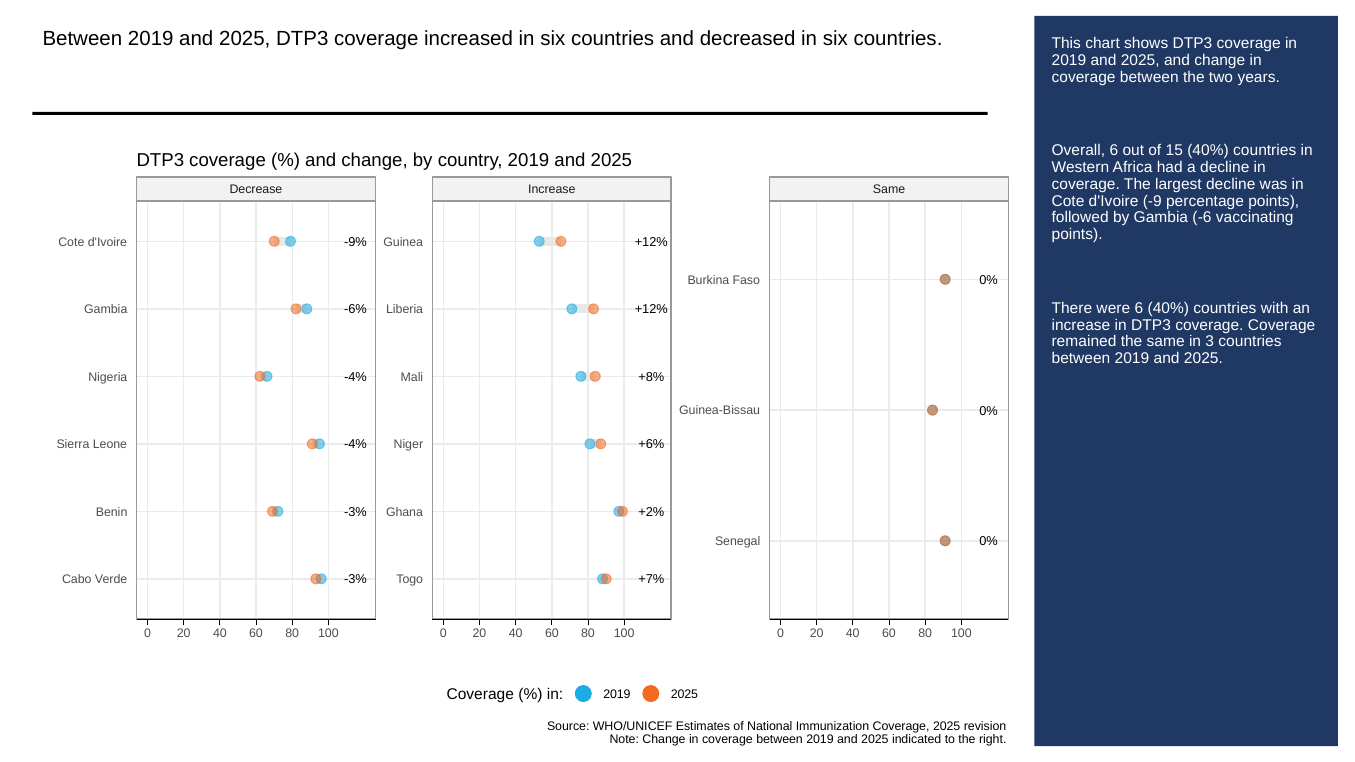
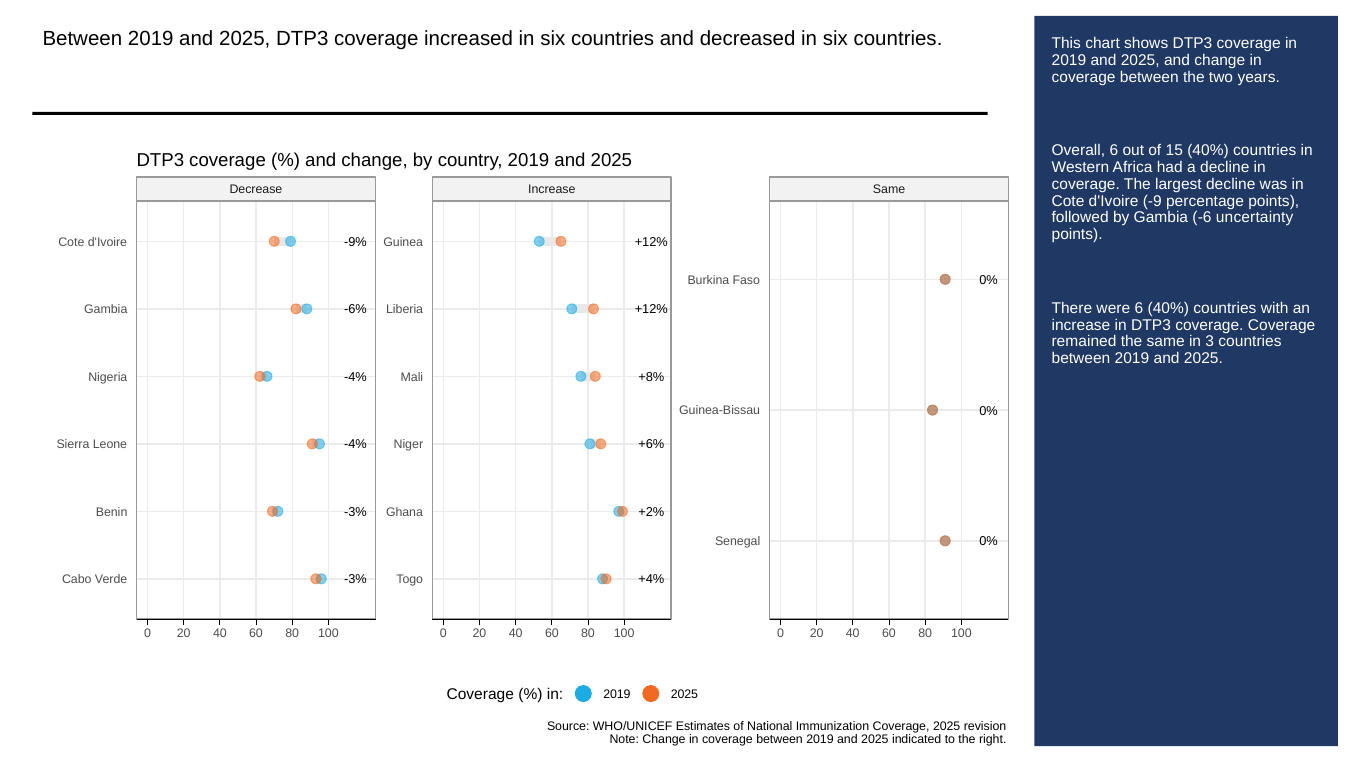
vaccinating: vaccinating -> uncertainty (1255, 218)
+7%: +7% -> +4% (651, 580)
